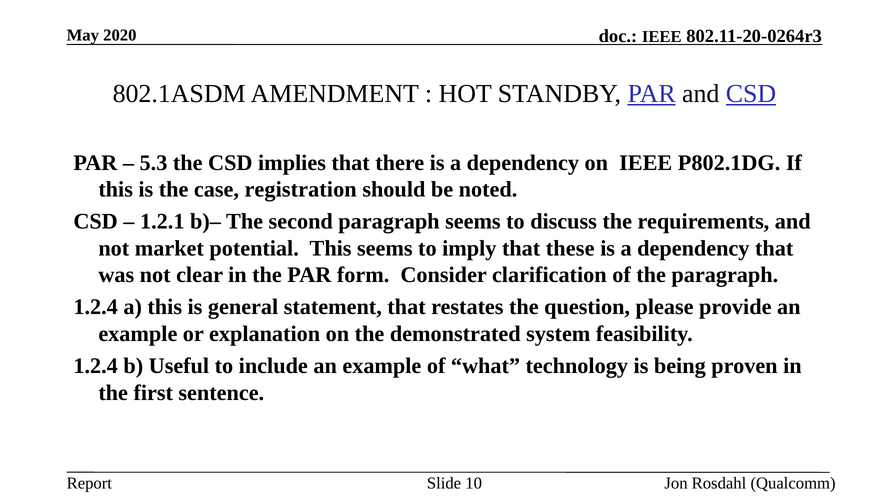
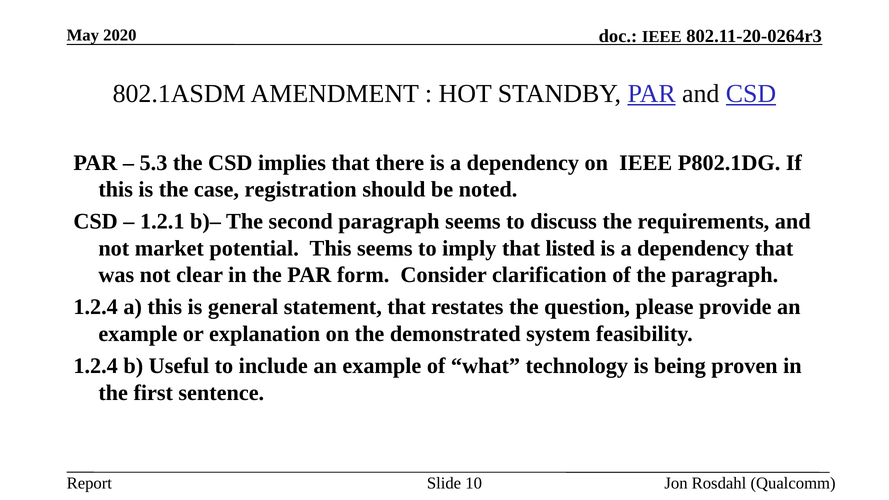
these: these -> listed (570, 248)
